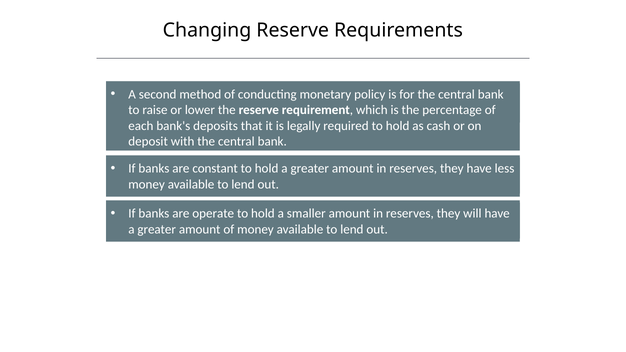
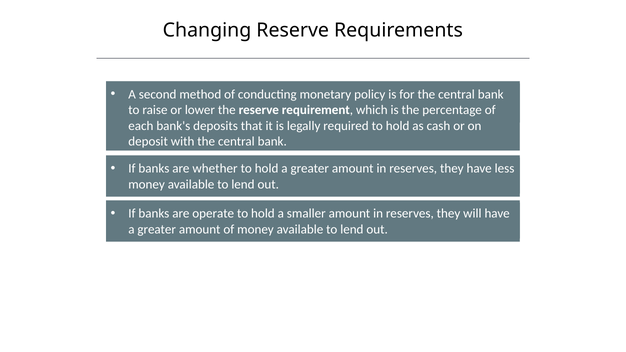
constant: constant -> whether (215, 169)
